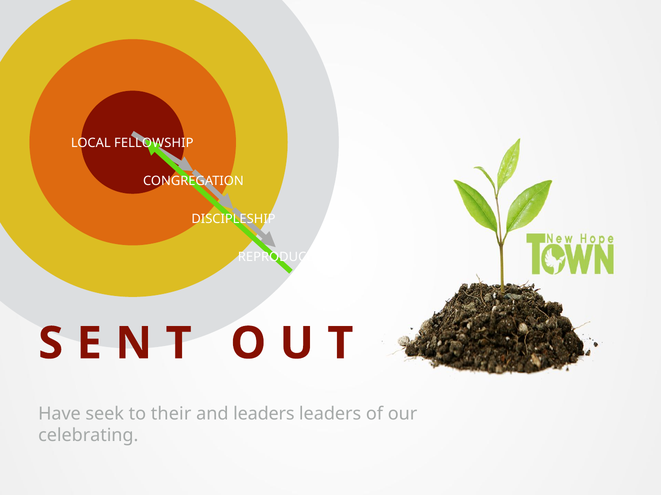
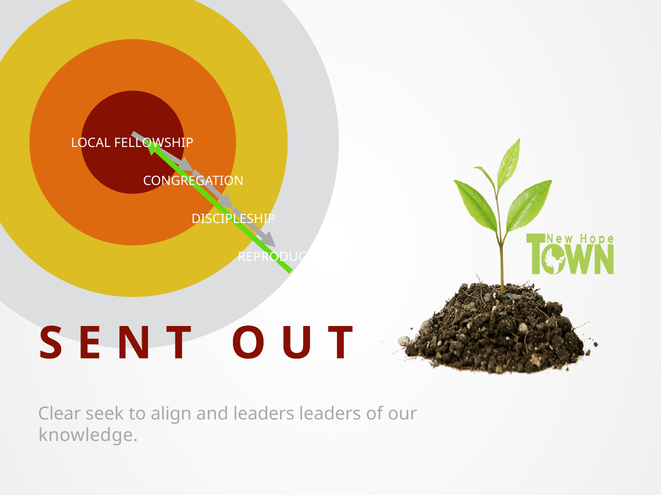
Have: Have -> Clear (60, 414)
their: their -> align (171, 414)
celebrating: celebrating -> knowledge (88, 436)
